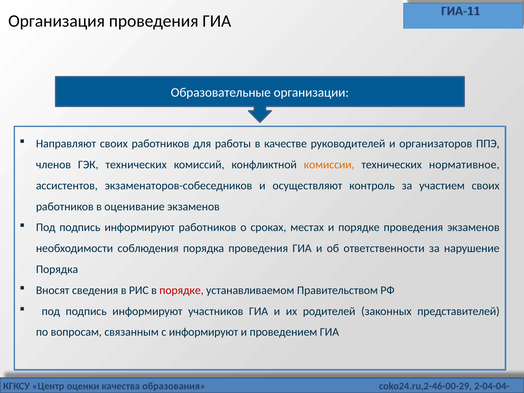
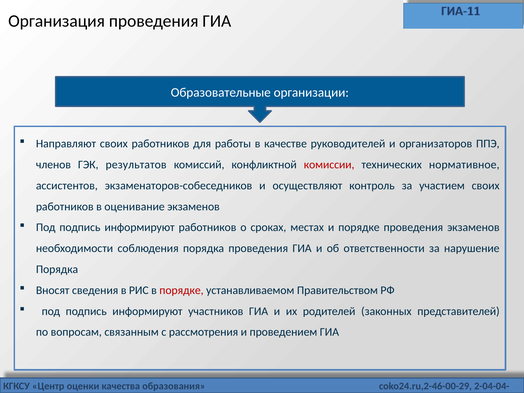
ГЭК технических: технических -> результатов (136, 165)
комиссии colour: orange -> red (329, 165)
с информируют: информируют -> рассмотрения (204, 332)
